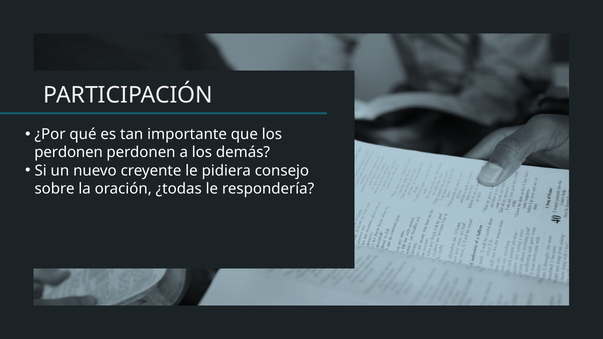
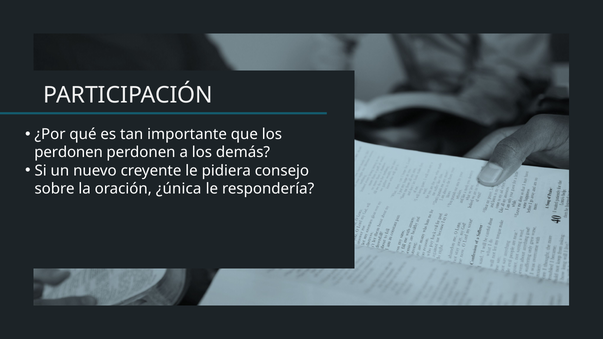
¿todas: ¿todas -> ¿única (179, 189)
